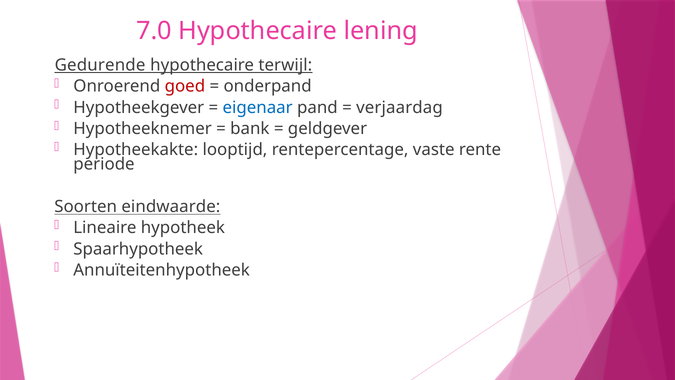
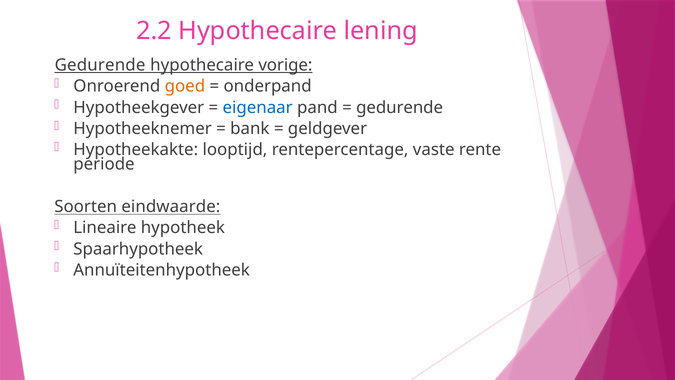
7.0: 7.0 -> 2.2 (154, 31)
terwijl: terwijl -> vorige (285, 65)
goed colour: red -> orange (185, 86)
verjaardag: verjaardag -> gedurende (400, 107)
